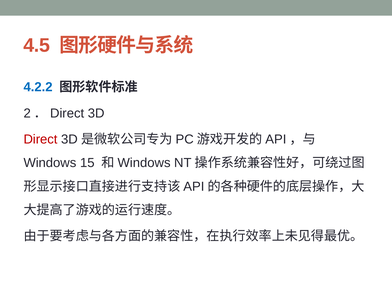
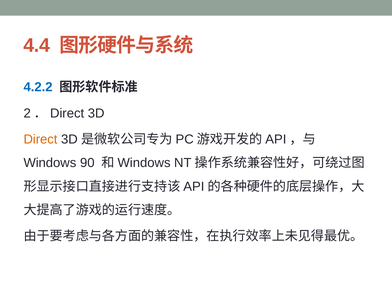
4.5: 4.5 -> 4.4 (37, 45)
Direct colour: red -> orange (41, 139)
15: 15 -> 90 (87, 163)
